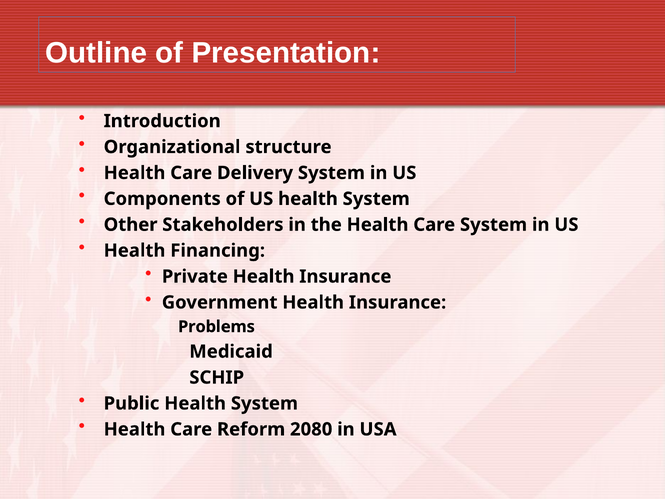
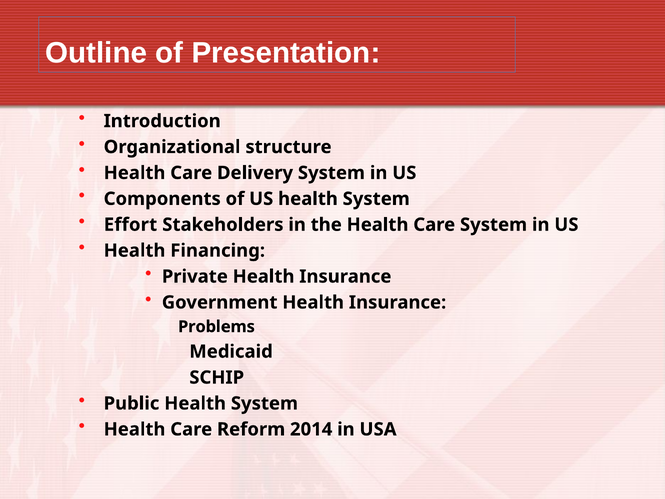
Other: Other -> Effort (130, 225)
2080: 2080 -> 2014 (311, 429)
